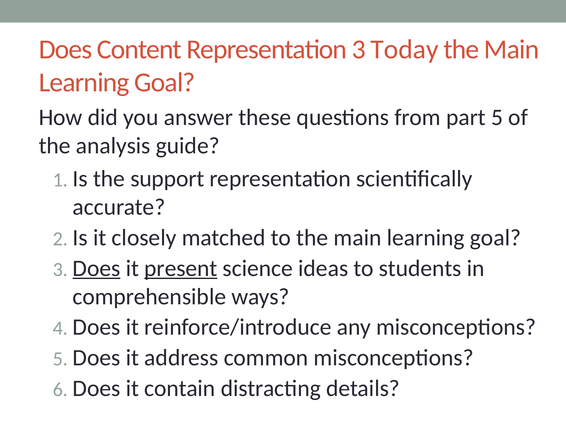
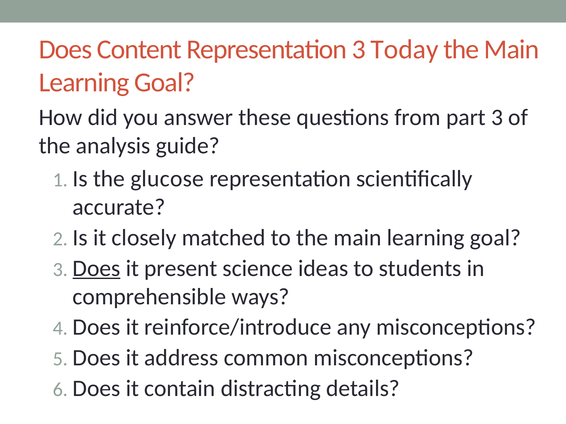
part 5: 5 -> 3 (497, 118)
support: support -> glucose (167, 179)
present underline: present -> none (181, 269)
